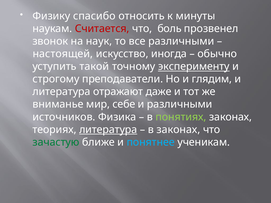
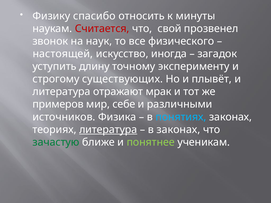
боль: боль -> свой (169, 29)
все различными: различными -> физического (181, 41)
обычно: обычно -> загадок (217, 54)
такой: такой -> длину (94, 67)
эксперименту underline: present -> none (194, 67)
преподаватели: преподаватели -> существующих (122, 79)
глядим: глядим -> плывёт (212, 79)
даже: даже -> мрак (159, 92)
вниманье: вниманье -> примеров (58, 104)
понятиях colour: light green -> light blue (181, 117)
понятнее colour: light blue -> light green (151, 142)
